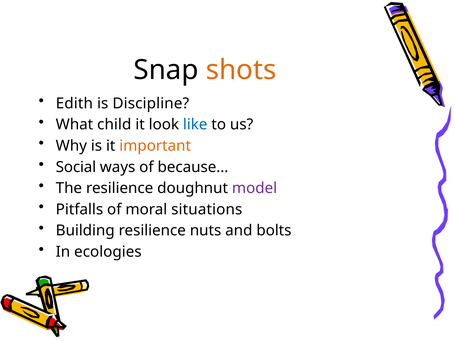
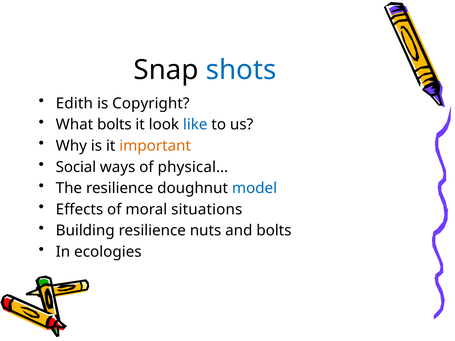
shots colour: orange -> blue (241, 70)
Discipline: Discipline -> Copyright (151, 103)
What child: child -> bolts (114, 125)
because…: because… -> physical… (193, 167)
model colour: purple -> blue (255, 188)
Pitfalls: Pitfalls -> Effects (79, 210)
